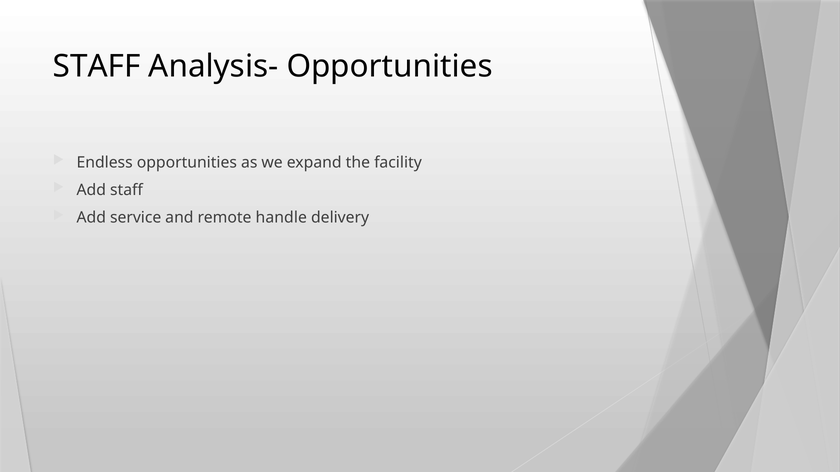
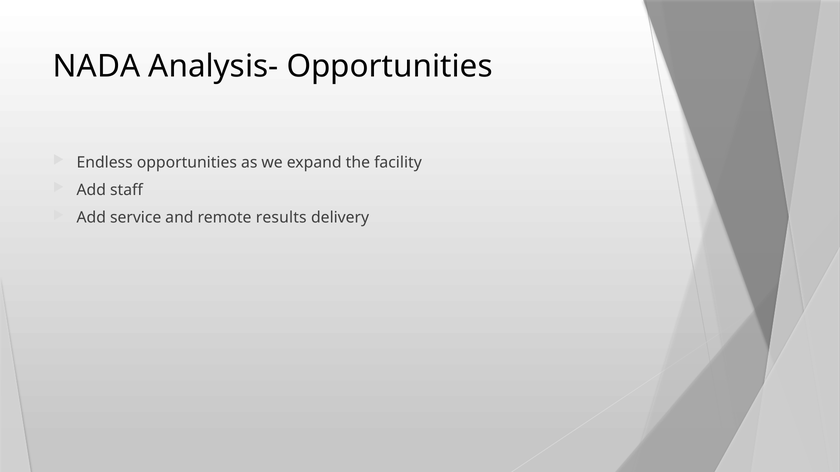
STAFF: STAFF -> NADA (97, 66)
handle: handle -> results (281, 218)
